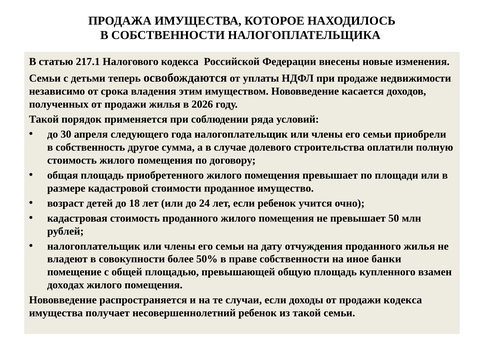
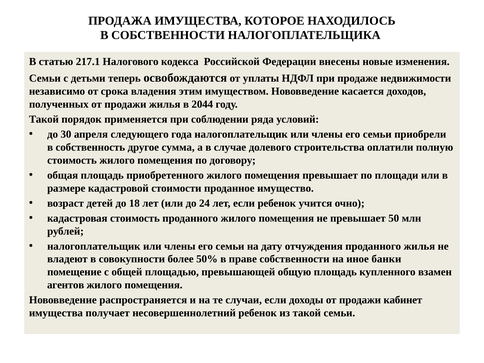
2026: 2026 -> 2044 (202, 104)
доходах: доходах -> агентов (66, 285)
продажи кодекса: кодекса -> кабинет (403, 300)
